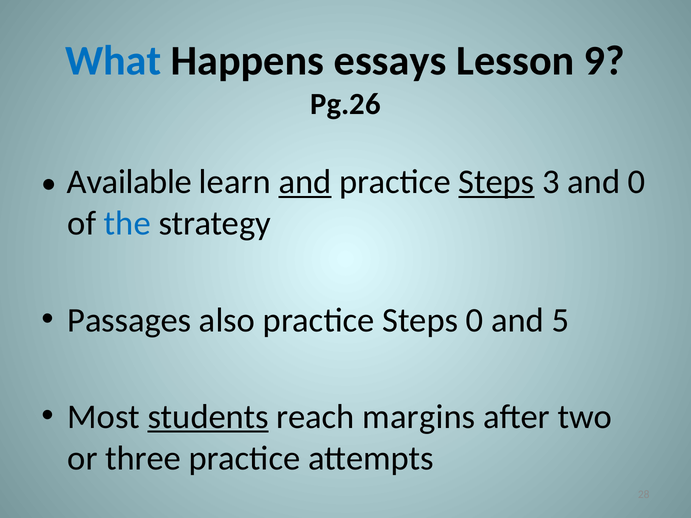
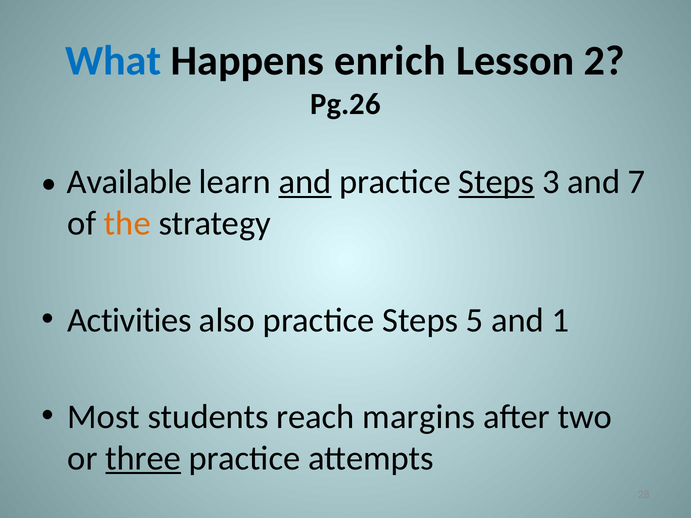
essays: essays -> enrich (390, 61)
9: 9 -> 2 (604, 61)
and 0: 0 -> 7 (637, 182)
the colour: blue -> orange (127, 224)
Passages: Passages -> Activities (129, 320)
Steps 0: 0 -> 5 (475, 320)
5: 5 -> 1 (561, 320)
students underline: present -> none (208, 417)
three underline: none -> present (143, 458)
